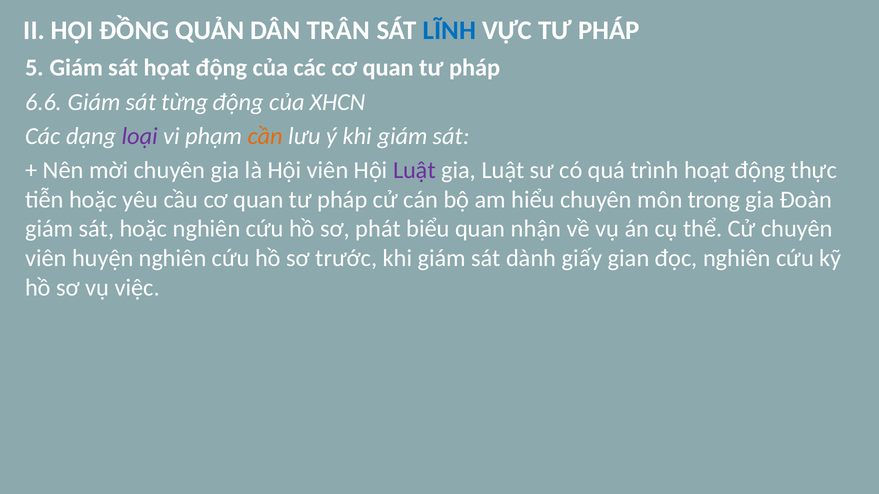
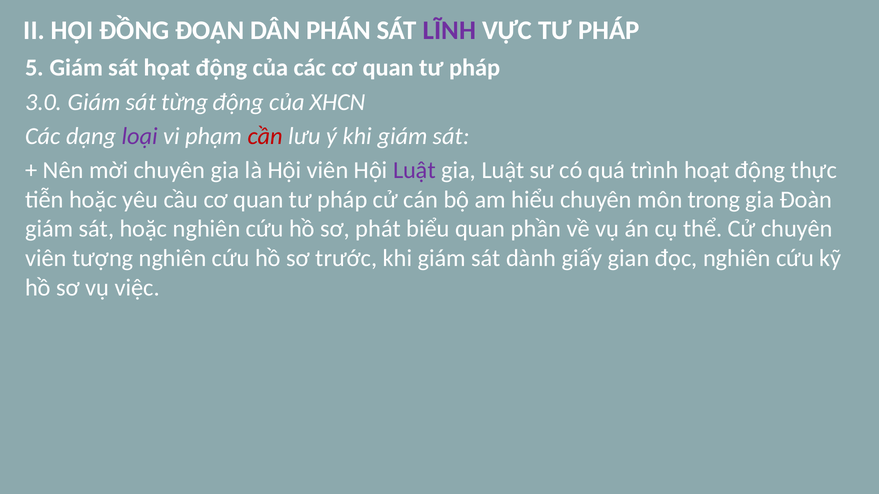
QUẢN: QUẢN -> ĐOẠN (210, 30)
TRÂN: TRÂN -> PHÁN (339, 30)
LĨNH colour: blue -> purple (449, 30)
6.6: 6.6 -> 3.0 (44, 102)
cần colour: orange -> red (265, 136)
nhận: nhận -> phần (536, 229)
huyện: huyện -> tượng (103, 258)
